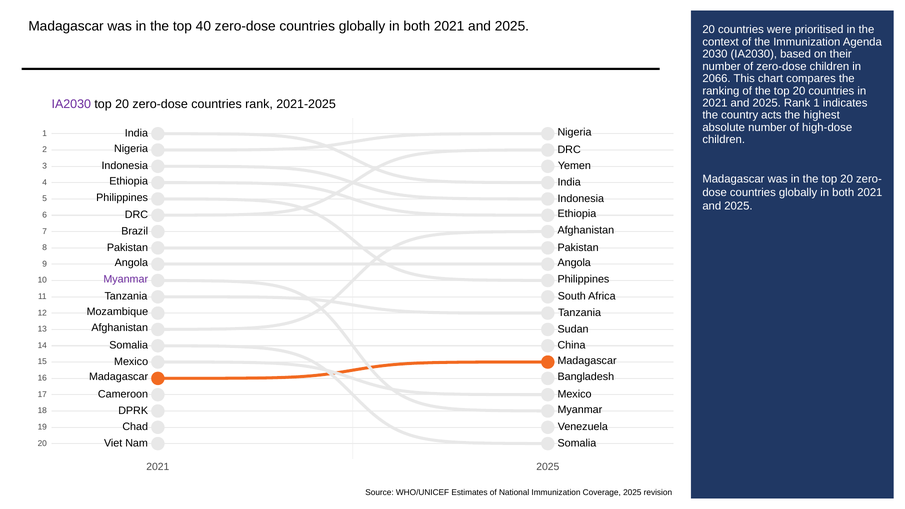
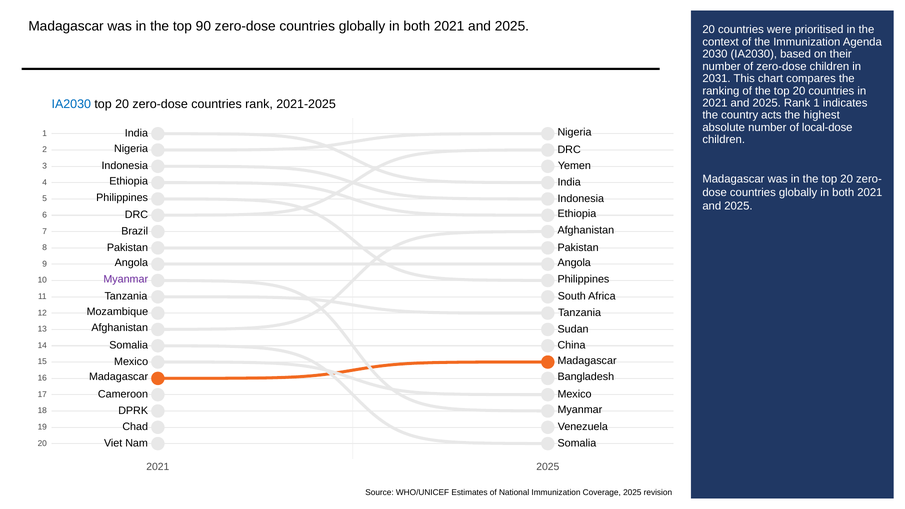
40: 40 -> 90 (203, 26)
2066: 2066 -> 2031 (717, 79)
IA2030 colour: purple -> blue (71, 104)
high-dose: high-dose -> local-dose (827, 127)
